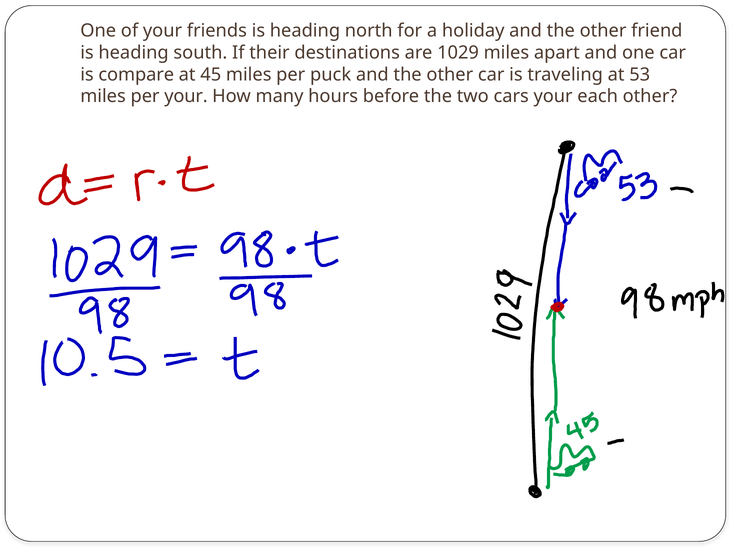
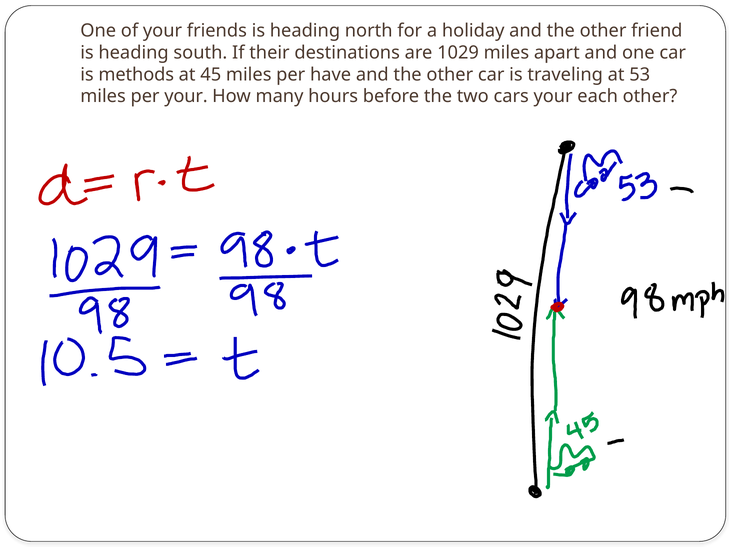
compare: compare -> methods (136, 74)
puck: puck -> have (331, 74)
